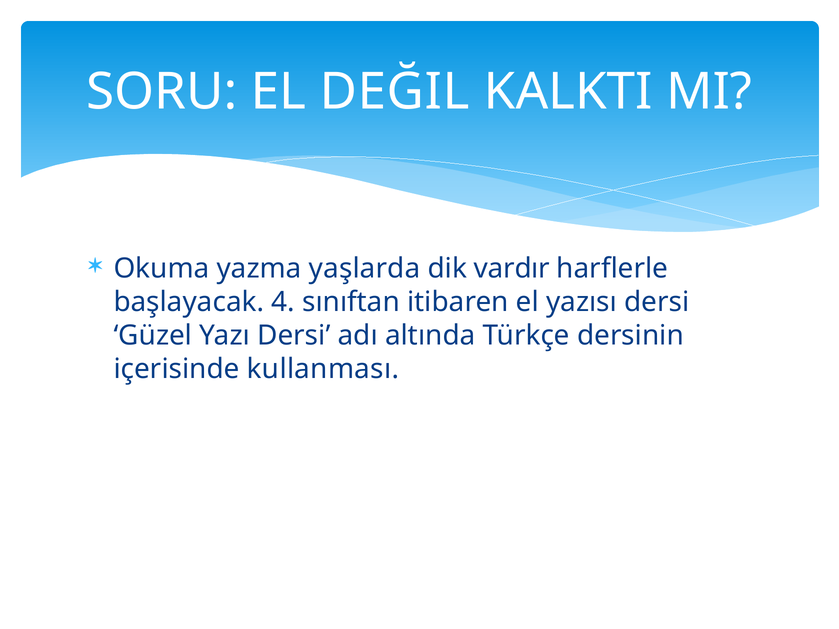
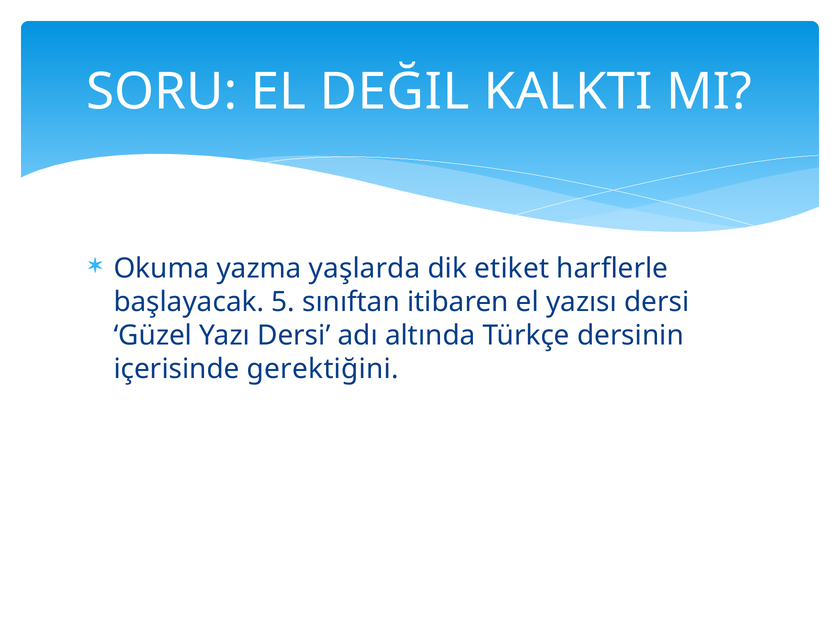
vardır: vardır -> etiket (512, 268)
4: 4 -> 5 (283, 302)
kullanması: kullanması -> gerektiğini (323, 369)
